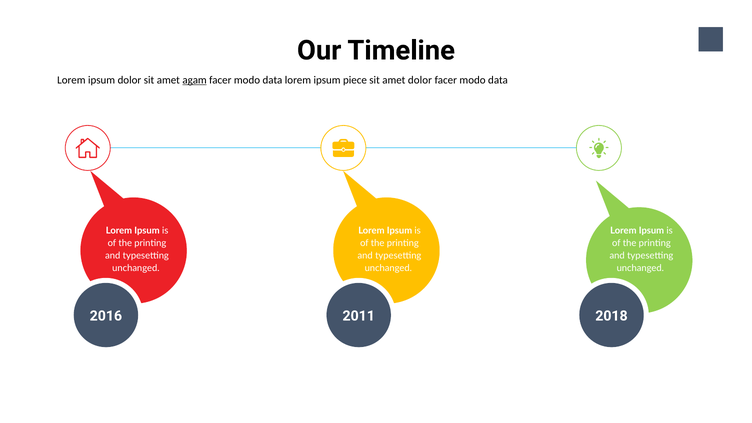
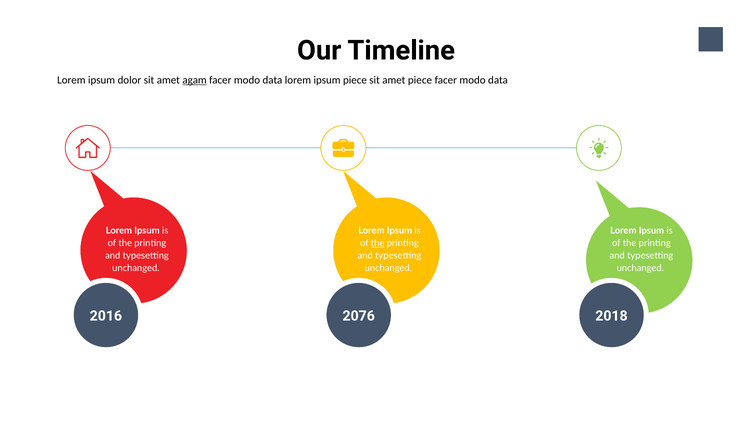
amet dolor: dolor -> piece (420, 80)
the underline: none -> present (378, 243)
2011: 2011 -> 2076 (359, 316)
